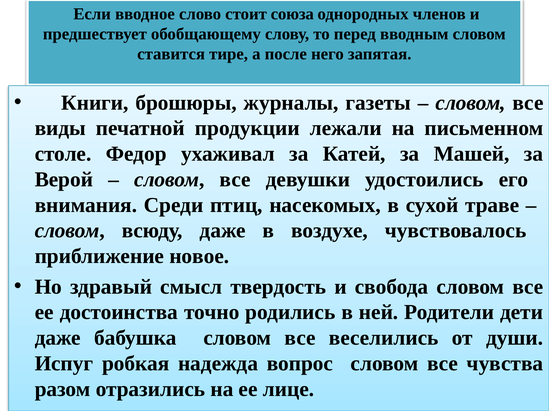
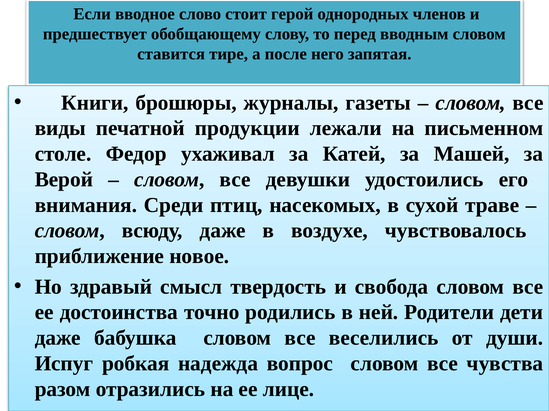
союза: союза -> герой (292, 14)
